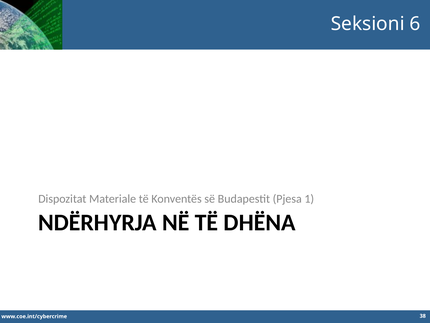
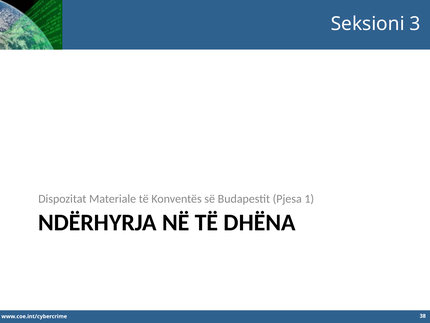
6: 6 -> 3 (415, 24)
